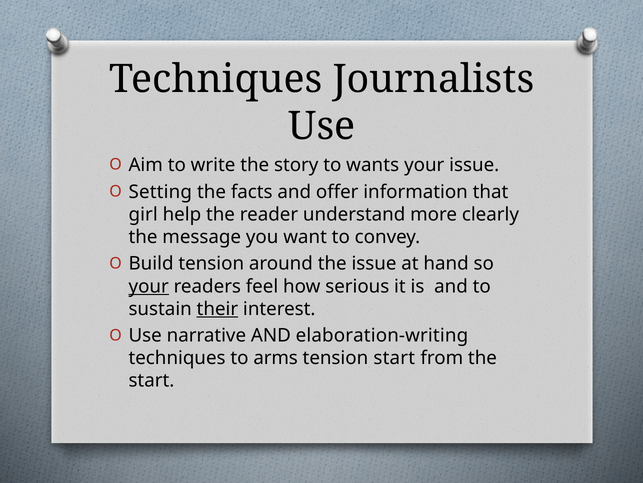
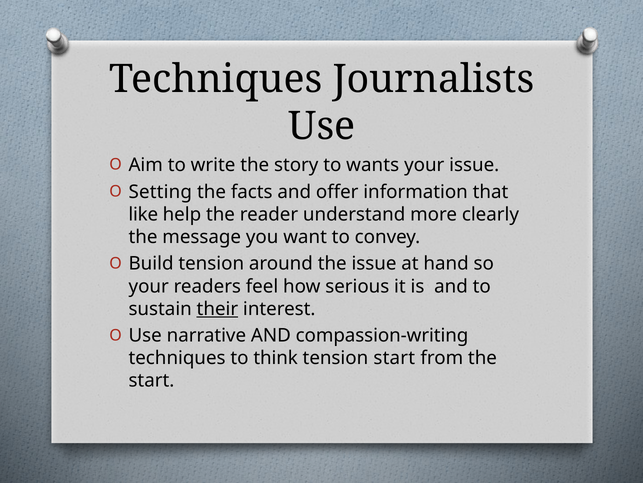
girl: girl -> like (143, 214)
your underline: present -> none (149, 286)
elaboration-writing: elaboration-writing -> compassion-writing (382, 335)
arms: arms -> think (276, 358)
